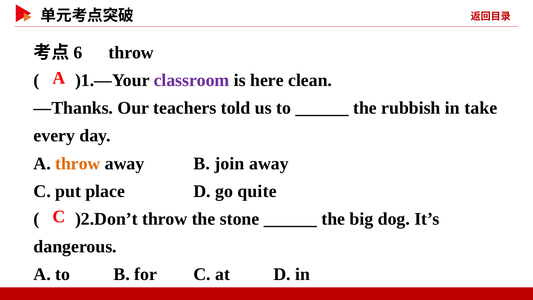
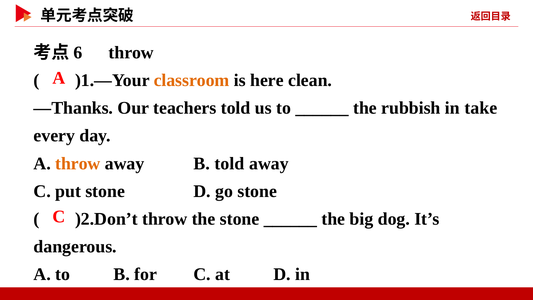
classroom colour: purple -> orange (192, 80)
B join: join -> told (229, 163)
put place: place -> stone (105, 191)
go quite: quite -> stone (257, 191)
